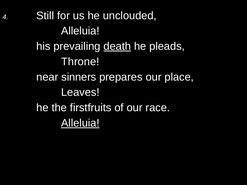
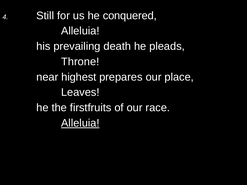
unclouded: unclouded -> conquered (130, 16)
death underline: present -> none (117, 46)
sinners: sinners -> highest (79, 77)
